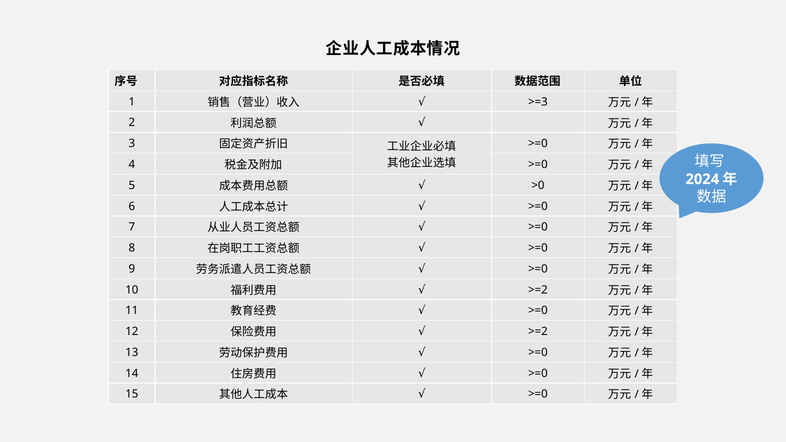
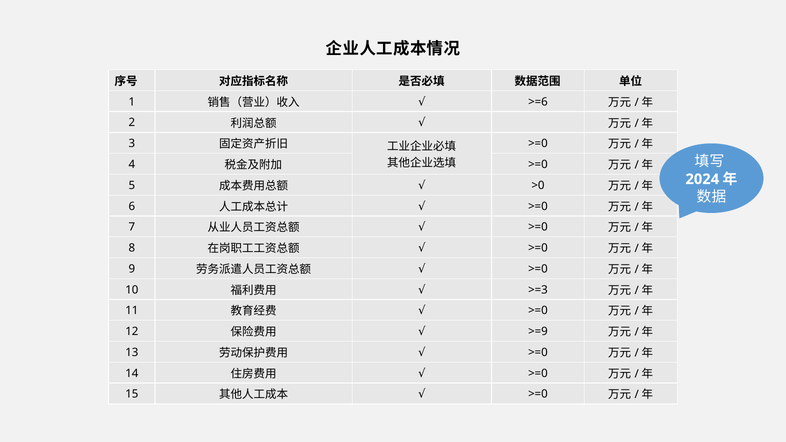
>=3: >=3 -> >=6 (538, 102)
>=2: >=2 -> >=3 (538, 290)
>=2: >=2 -> >=9 (538, 332)
